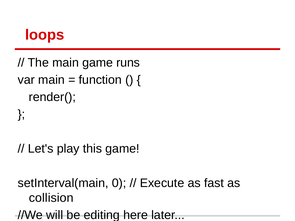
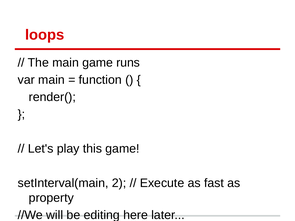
0: 0 -> 2 (119, 183)
collision: collision -> property (51, 198)
